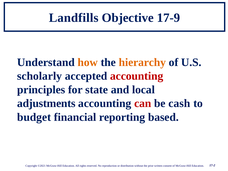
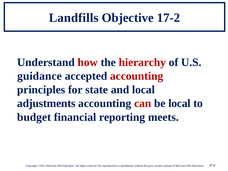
Objective 17-9: 17-9 -> 17-2 (169, 18)
how colour: orange -> red (88, 62)
hierarchy colour: orange -> red (142, 62)
scholarly: scholarly -> guidance (40, 76)
be cash: cash -> local (179, 103)
based: based -> meets (163, 117)
